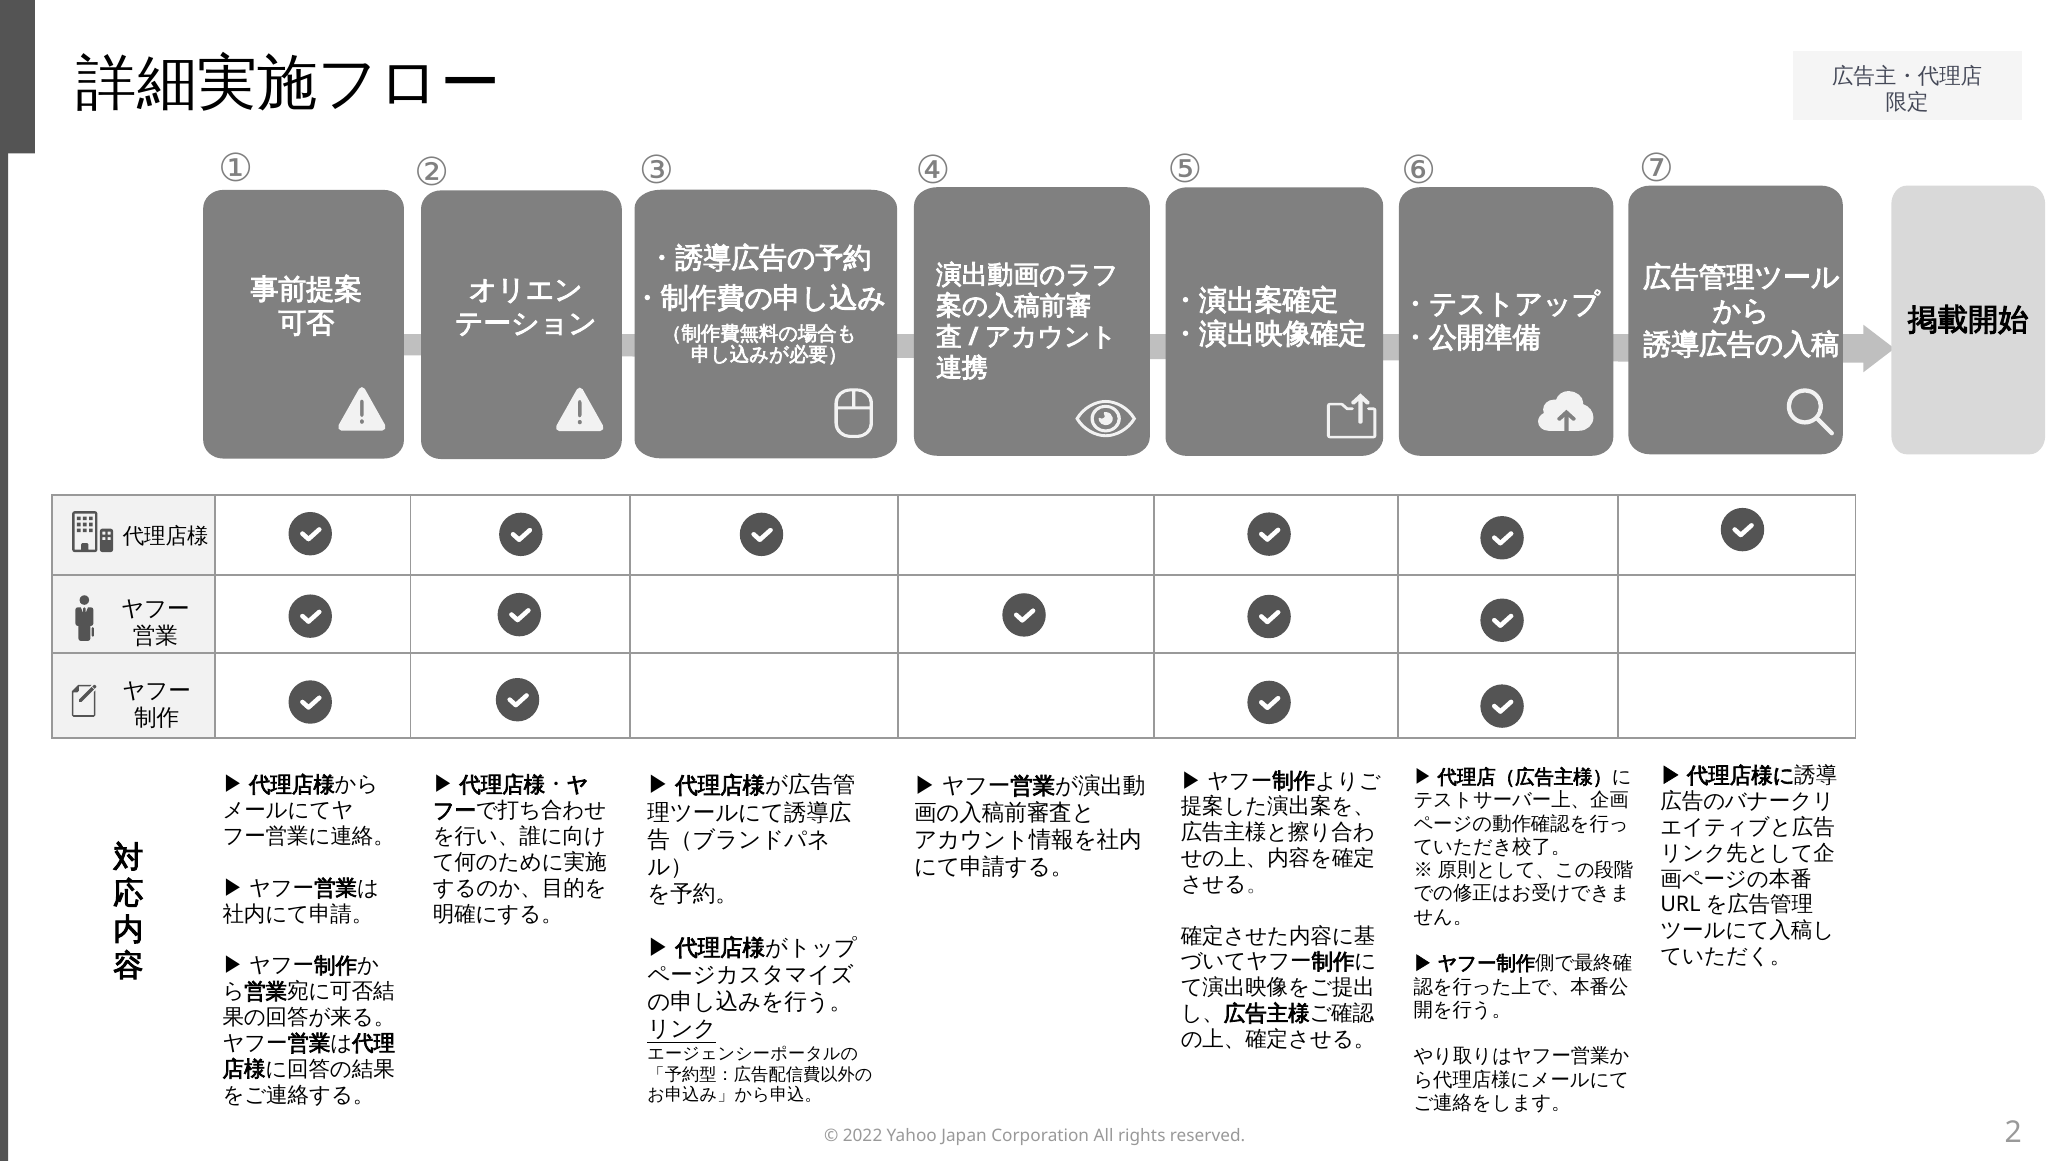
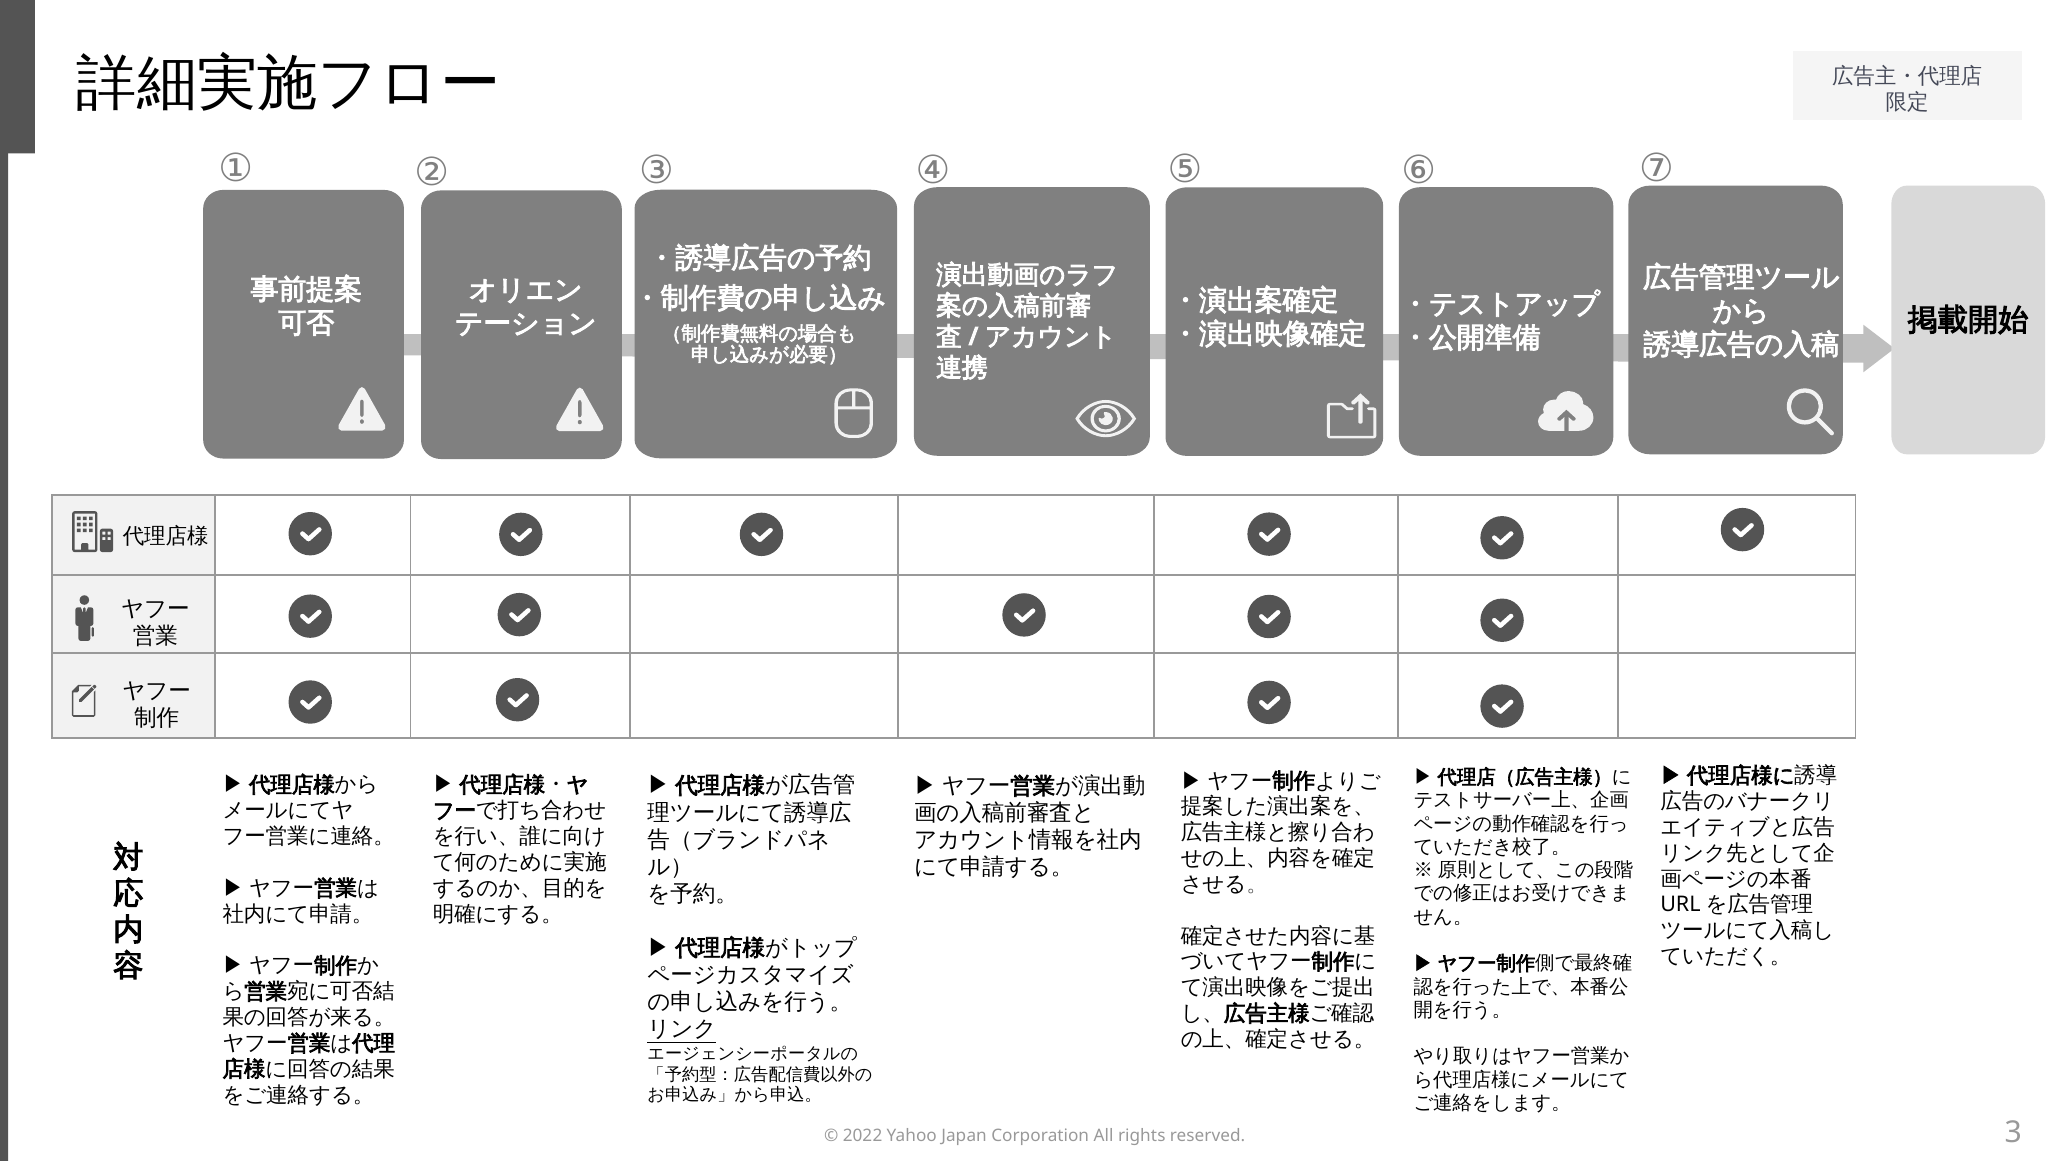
2: 2 -> 3 (2013, 1133)
